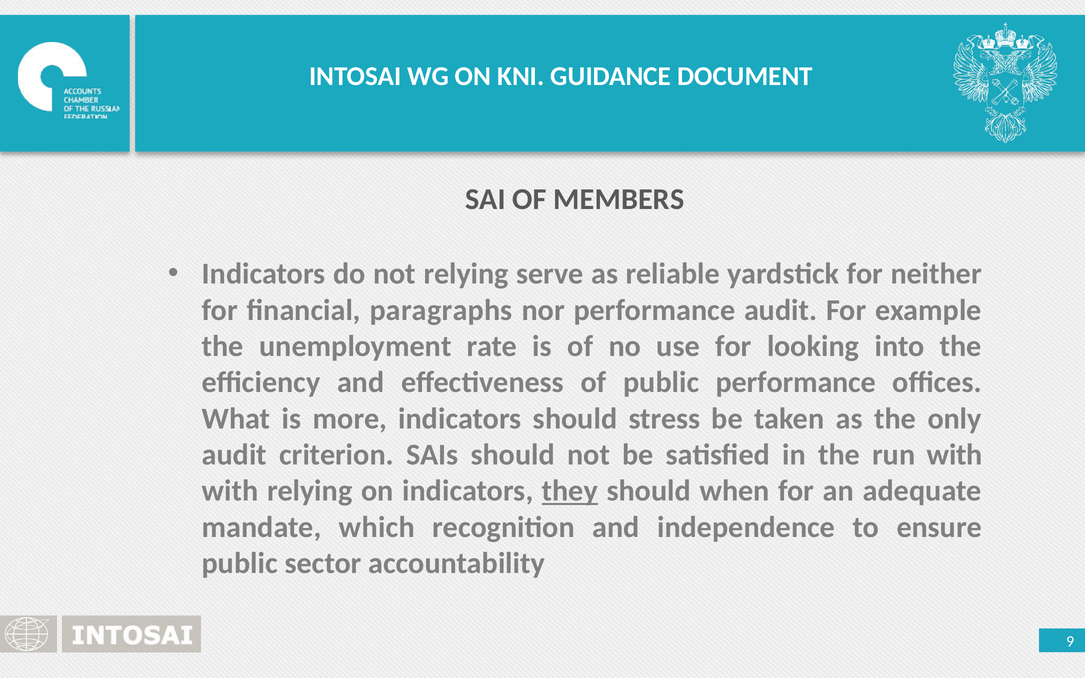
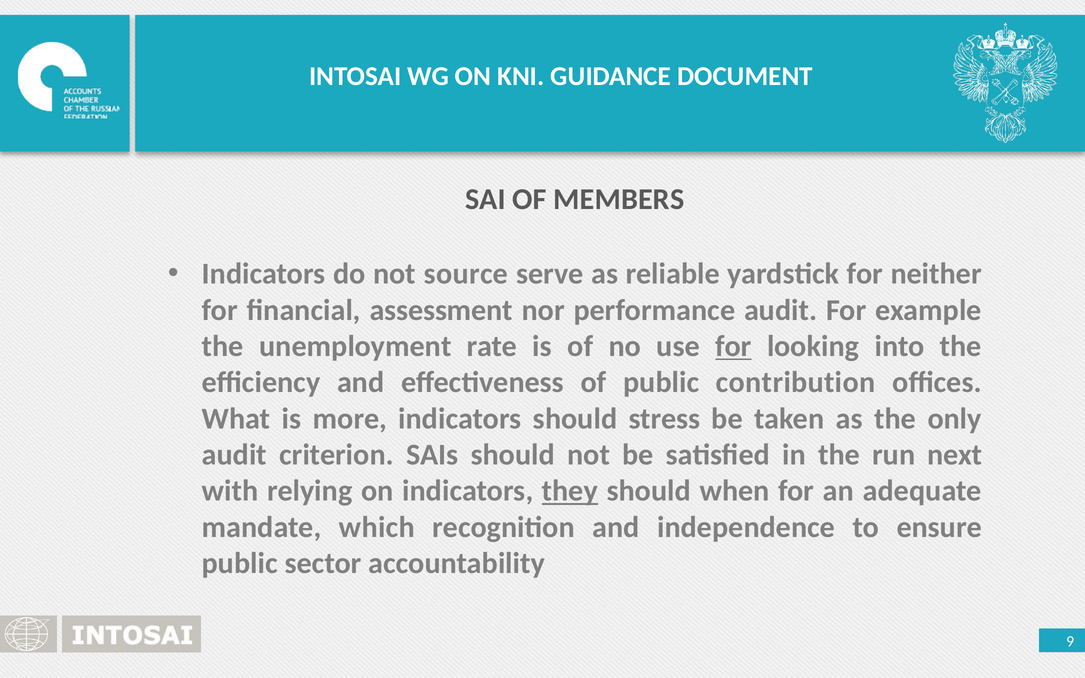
not relying: relying -> source (466, 274)
paragraphs: paragraphs -> assessment (441, 310)
for underline: none -> present (733, 346)
public performance: performance -> contribution (796, 383)
run with: with -> next (955, 455)
